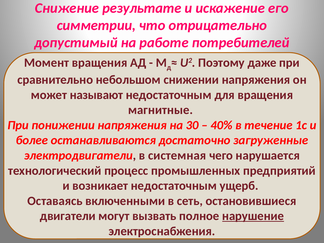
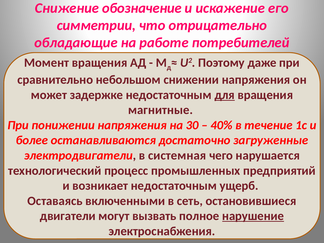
результате: результате -> обозначение (142, 8)
допустимый: допустимый -> обладающие (76, 43)
называют: называют -> задержке (96, 95)
для underline: none -> present (225, 95)
